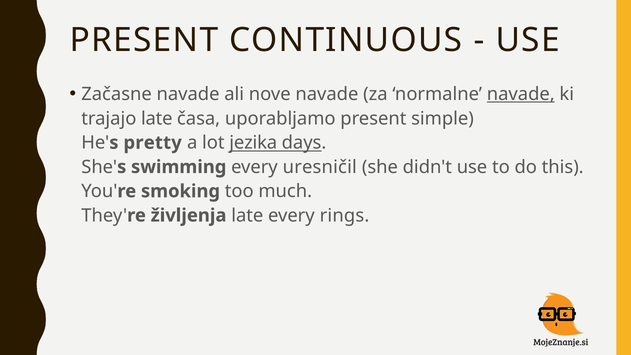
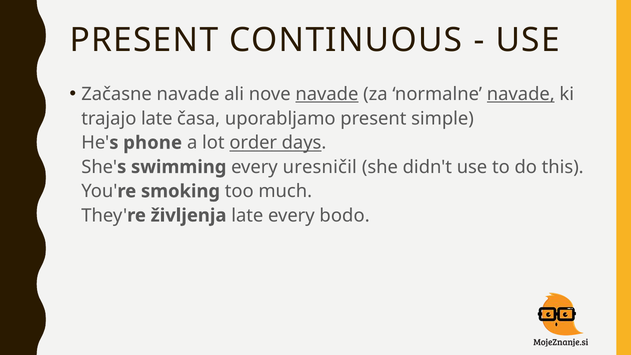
navade underline: none -> present (327, 94)
pretty: pretty -> phone (153, 143)
jezika: jezika -> order (253, 143)
rings: rings -> bodo (345, 215)
